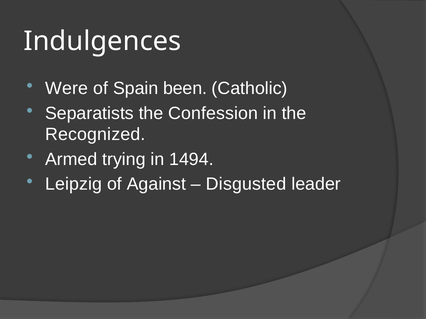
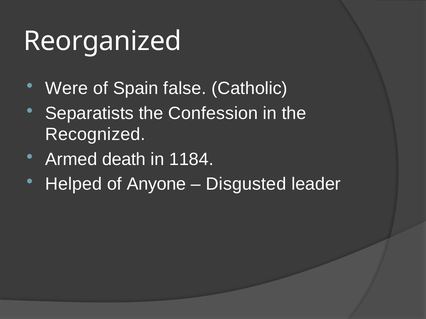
Indulgences: Indulgences -> Reorganized (103, 41)
been: been -> false (185, 89)
trying: trying -> death (124, 160)
1494: 1494 -> 1184 (191, 160)
Leipzig: Leipzig -> Helped (74, 184)
Against: Against -> Anyone (156, 184)
